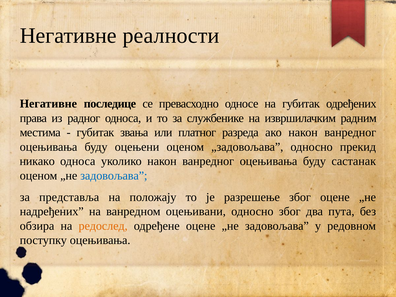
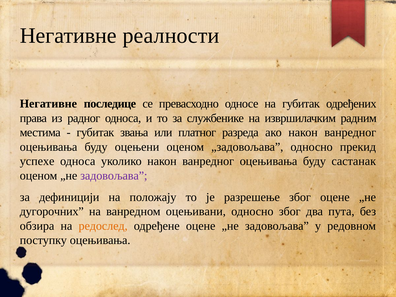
никако: никако -> успехе (37, 161)
задовољава colour: blue -> purple (114, 176)
представља: представља -> дефиницији (69, 197)
надређених: надређених -> дугорочних (52, 211)
